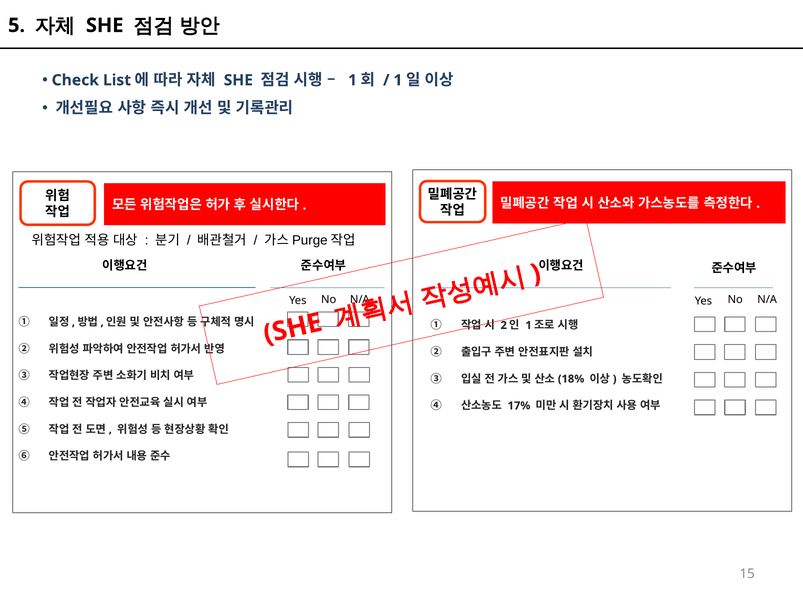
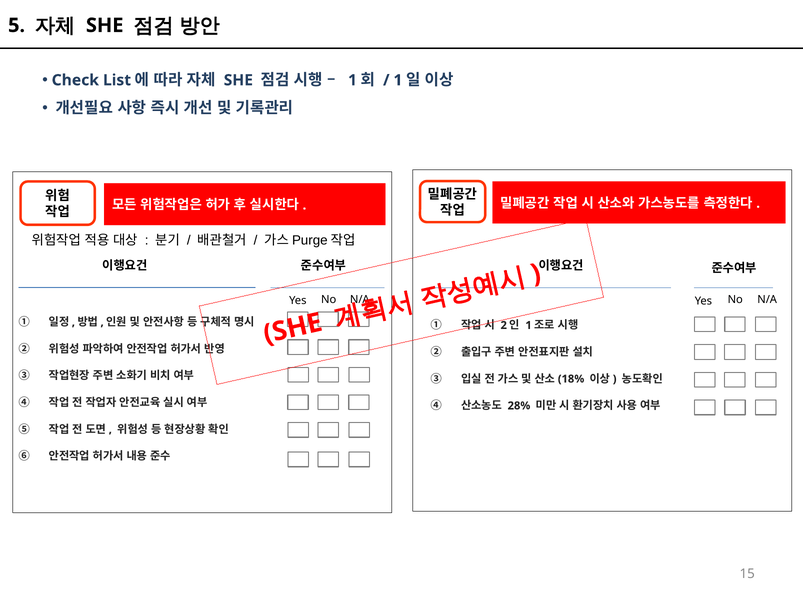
17%: 17% -> 28% (519, 406)
